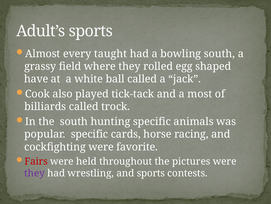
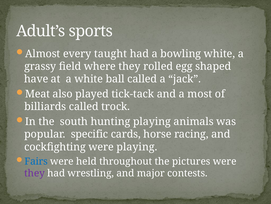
bowling south: south -> white (219, 54)
Cook: Cook -> Meat (38, 94)
hunting specific: specific -> playing (152, 121)
were favorite: favorite -> playing (137, 146)
Fairs colour: red -> blue (36, 161)
and sports: sports -> major (151, 173)
